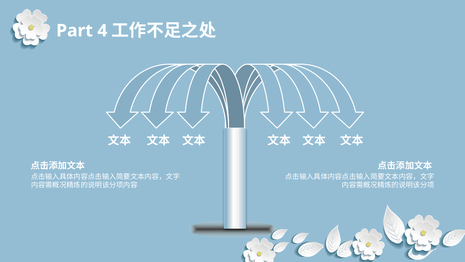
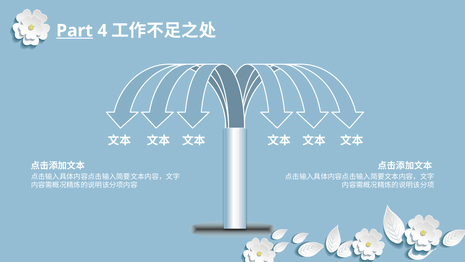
Part underline: none -> present (75, 31)
